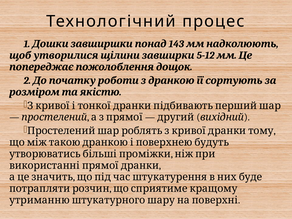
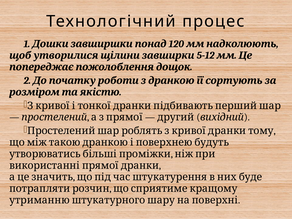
143: 143 -> 120 (176, 44)
